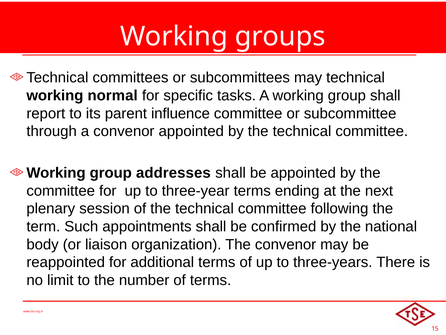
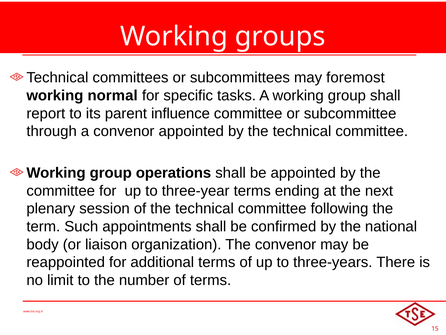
may technical: technical -> foremost (355, 78)
addresses: addresses -> operations (174, 173)
